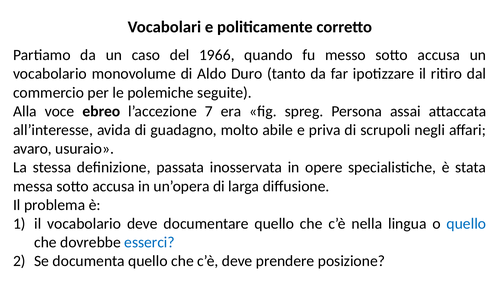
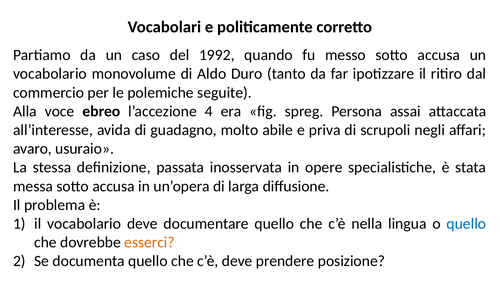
1966: 1966 -> 1992 (217, 55)
7: 7 -> 4 (209, 111)
esserci colour: blue -> orange (150, 243)
